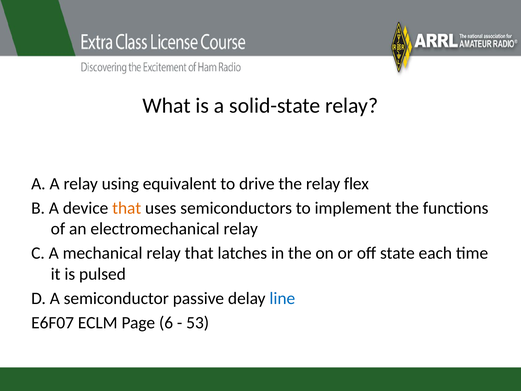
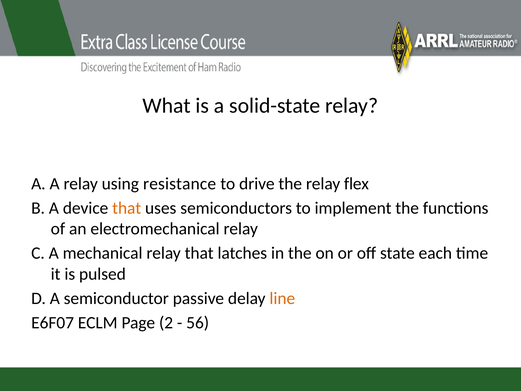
equivalent: equivalent -> resistance (180, 184)
line colour: blue -> orange (282, 298)
6: 6 -> 2 (166, 322)
53: 53 -> 56 (198, 322)
